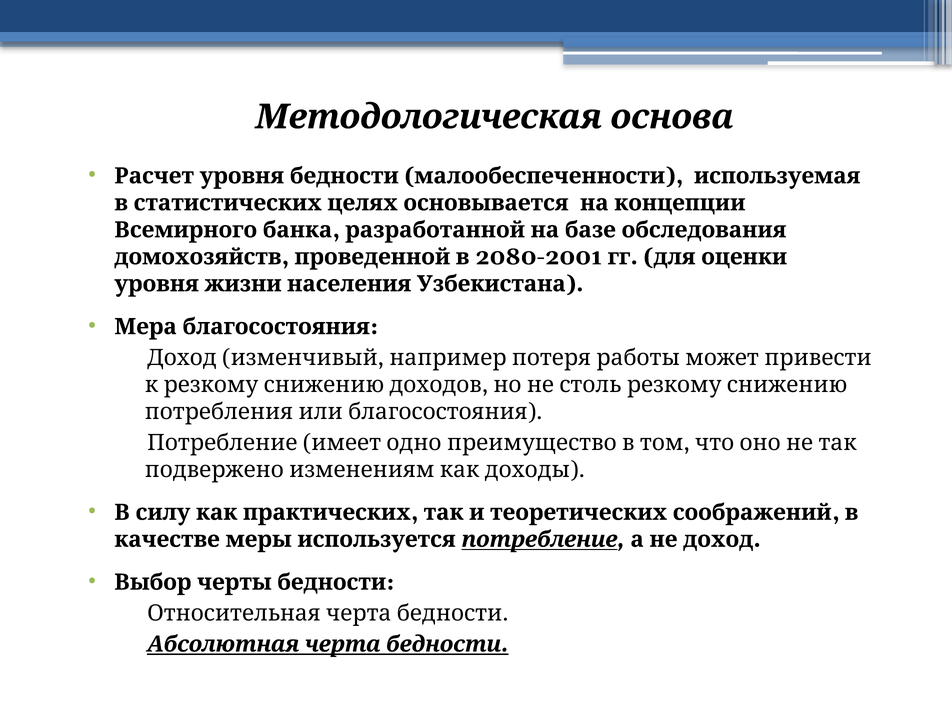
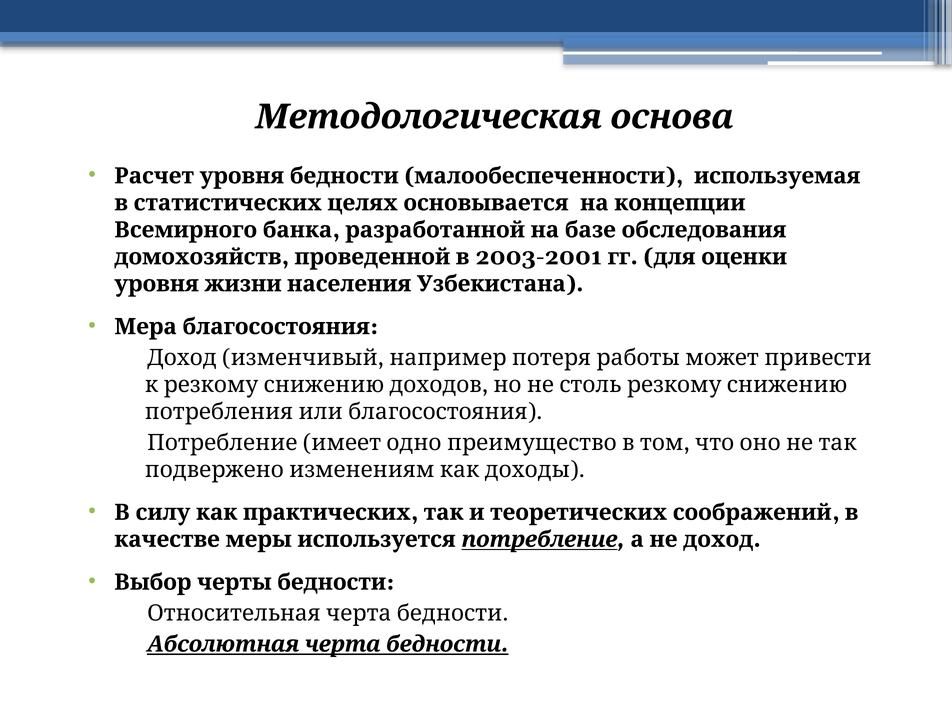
2080-2001: 2080-2001 -> 2003-2001 (539, 257)
